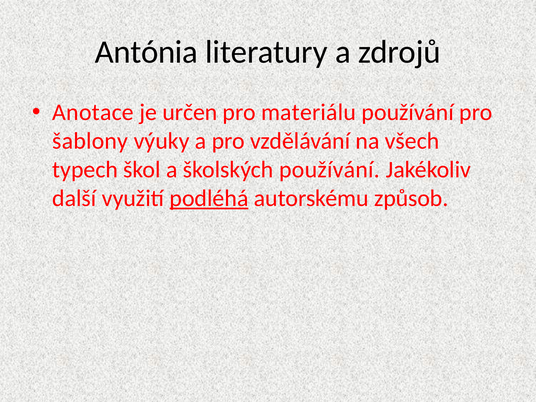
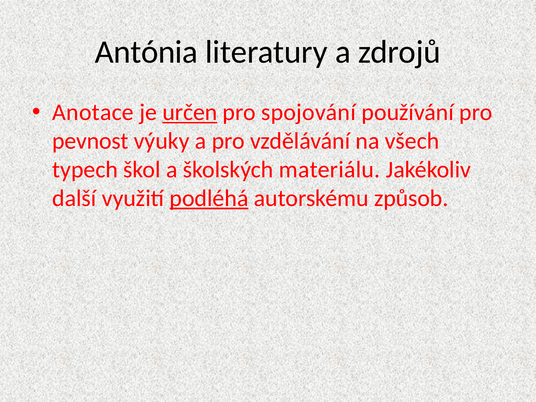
určen underline: none -> present (190, 112)
materiálu: materiálu -> spojování (309, 112)
šablony: šablony -> pevnost (90, 141)
školských používání: používání -> materiálu (330, 170)
